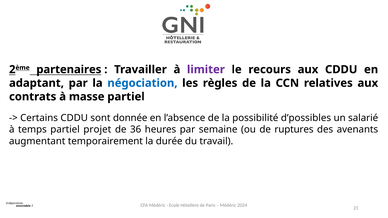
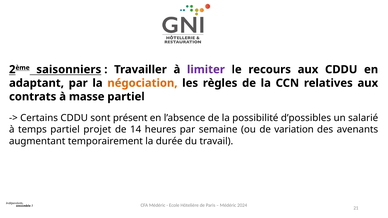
partenaires: partenaires -> saisonniers (69, 70)
négociation colour: blue -> orange (142, 83)
donnée: donnée -> présent (130, 118)
36: 36 -> 14 (136, 130)
ruptures: ruptures -> variation (294, 130)
